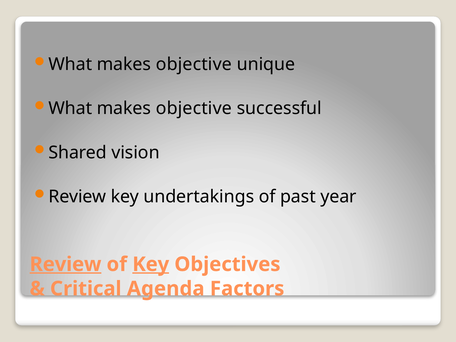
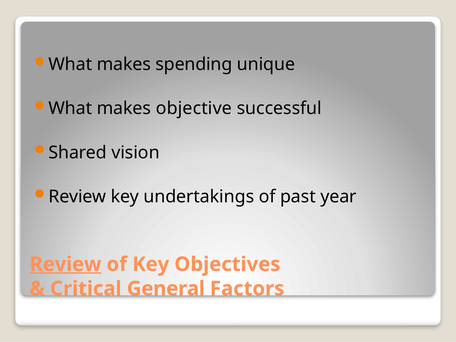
objective: objective -> spending (194, 64)
Key underline: present -> none (151, 264)
Agenda: Agenda -> General (166, 289)
